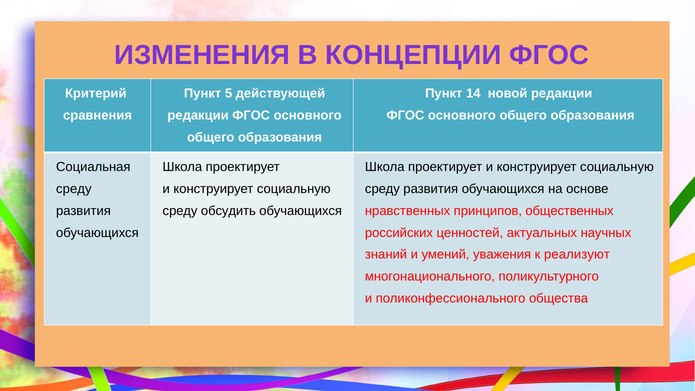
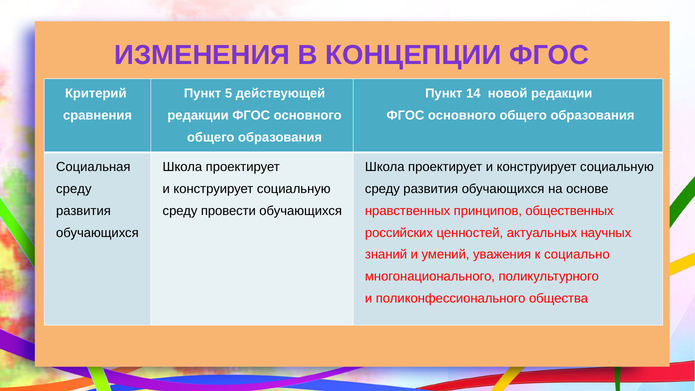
обсудить: обсудить -> провести (228, 211)
реализуют: реализуют -> социально (577, 255)
